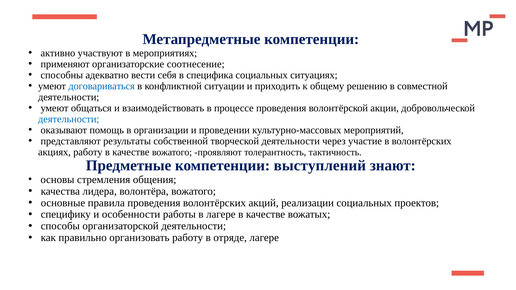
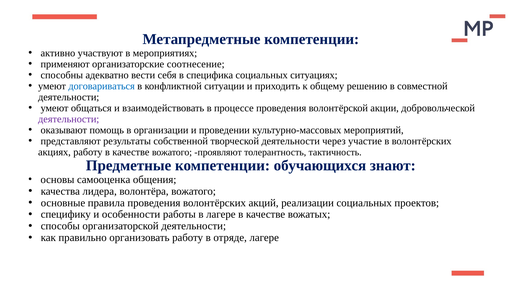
деятельности colour: blue -> purple (69, 119)
выступлений: выступлений -> обучающихся (320, 166)
стремления: стремления -> самооценка (104, 180)
